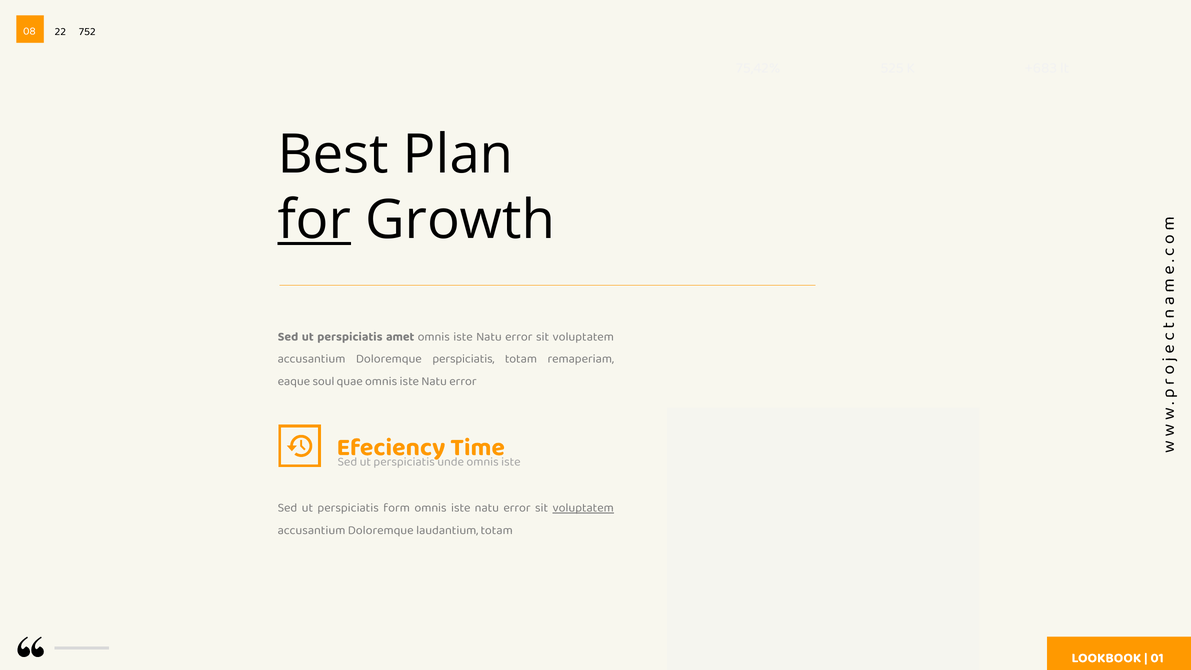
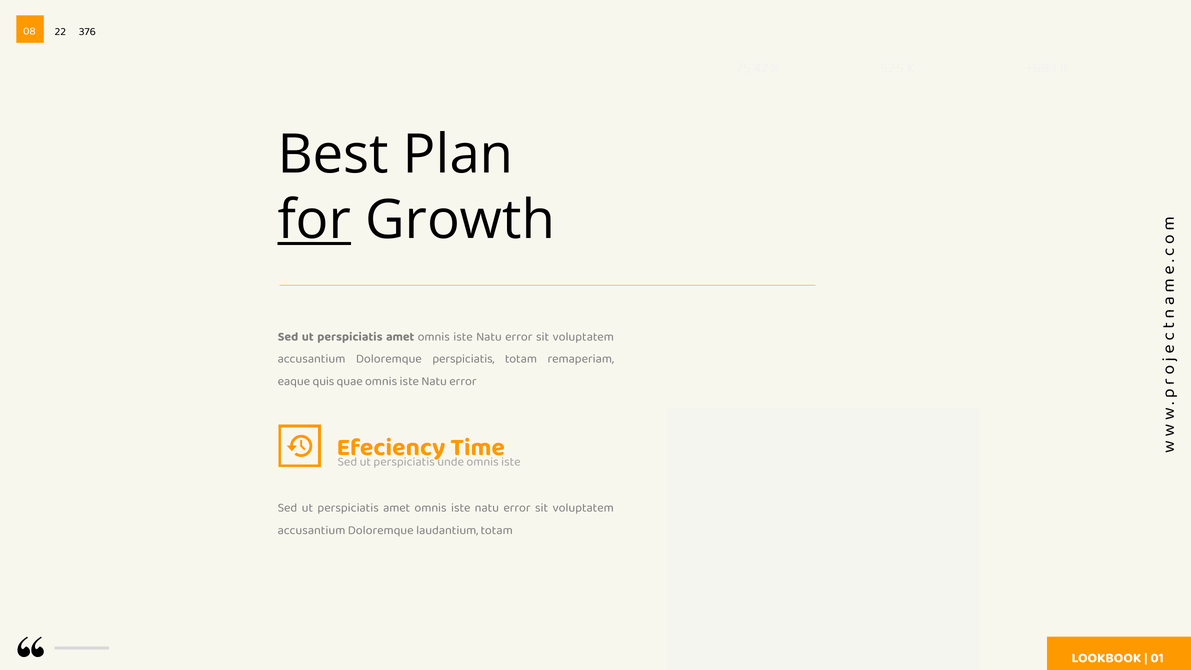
752: 752 -> 376 (87, 32)
soul: soul -> quis (323, 381)
form: form -> amet (397, 508)
voluptatem underline: present -> none (583, 508)
